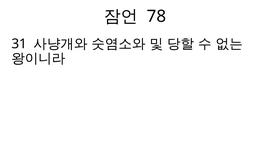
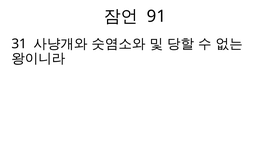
78: 78 -> 91 (156, 16)
